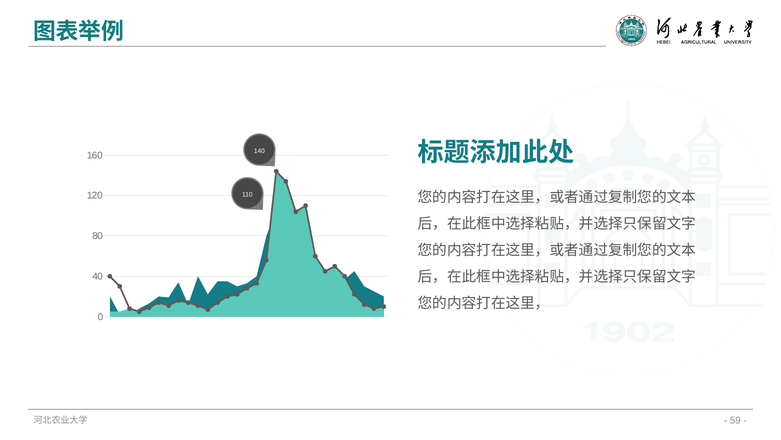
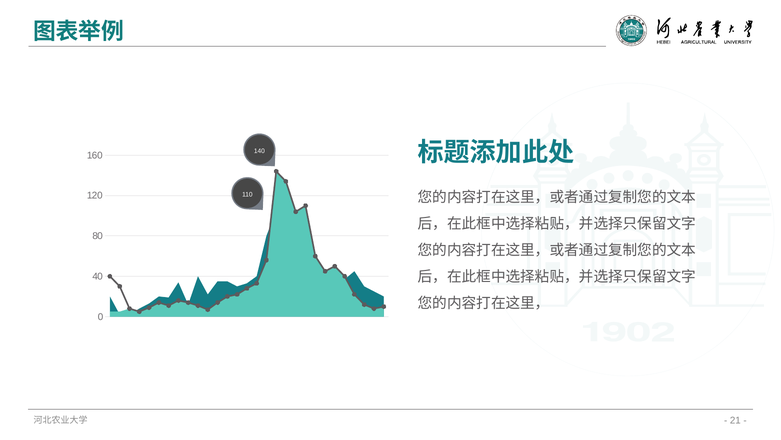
59: 59 -> 21 (735, 420)
